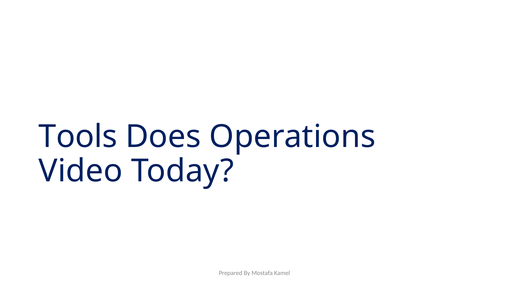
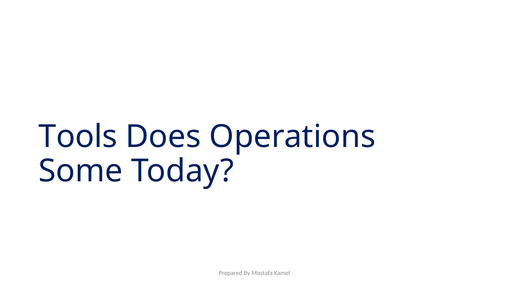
Video: Video -> Some (81, 171)
